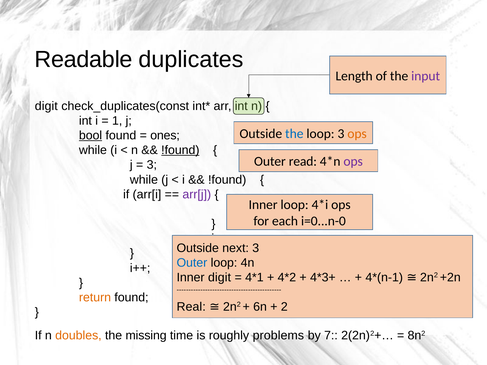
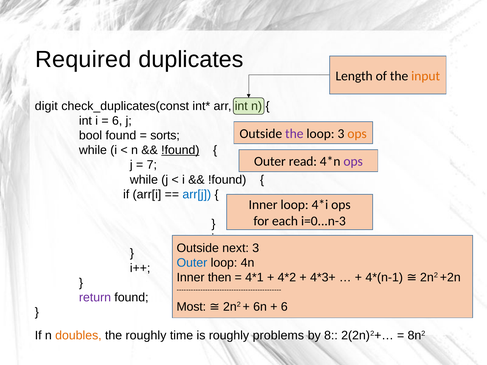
Readable: Readable -> Required (83, 59)
input colour: purple -> orange (426, 76)
1: 1 -> 6 (117, 121)
the colour: blue -> purple (294, 134)
bool underline: present -> none (91, 136)
ones: ones -> sorts (165, 136)
3: 3 -> 7 (152, 165)
arr[j colour: purple -> blue (197, 194)
i=0...n-0: i=0...n-0 -> i=0...n-3 (323, 221)
Inner digit: digit -> then (220, 278)
return colour: orange -> purple (95, 298)
Real: Real -> Most (191, 307)
2: 2 -> 6 (284, 307)
the missing: missing -> roughly (146, 336)
7: 7 -> 8 (331, 336)
